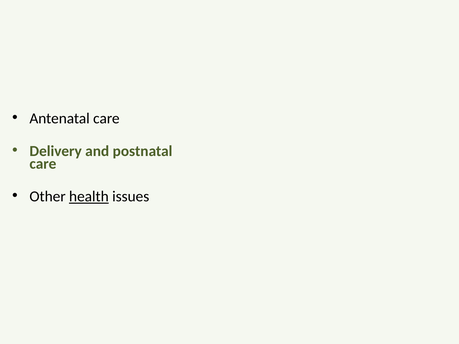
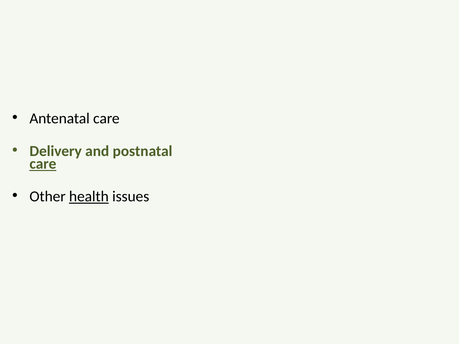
care underline: none -> present (43, 164)
